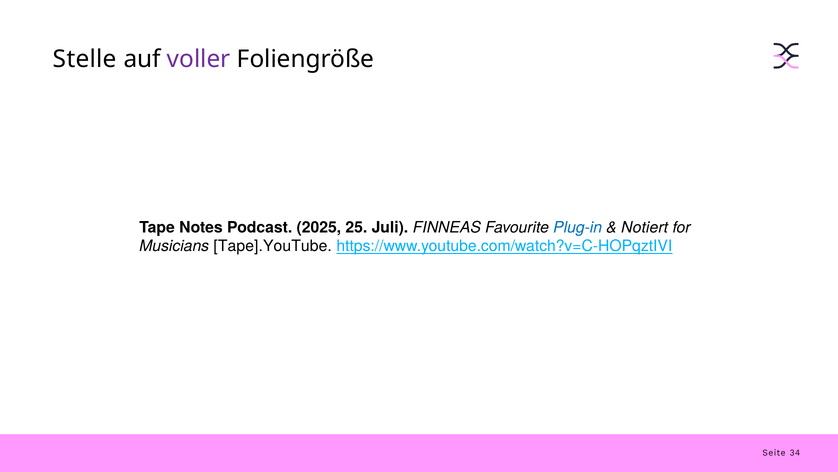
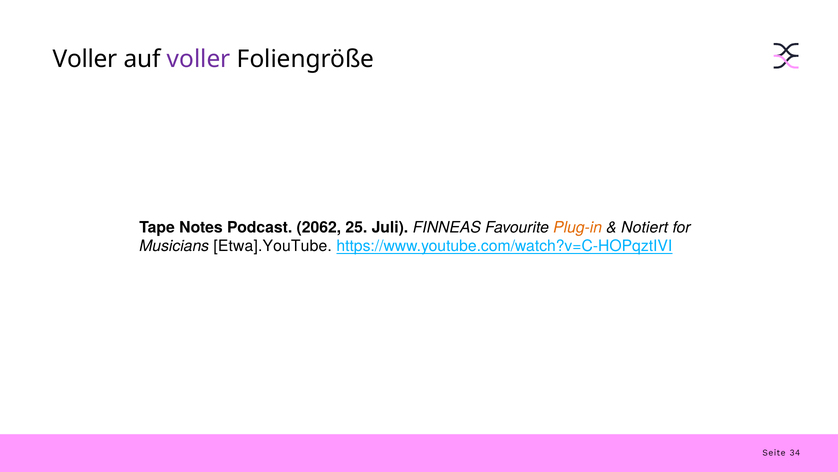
Stelle: Stelle -> Voller (85, 59)
2025: 2025 -> 2062 (319, 227)
Plug-in colour: blue -> orange (578, 227)
Tape].YouTube: Tape].YouTube -> Etwa].YouTube (273, 246)
